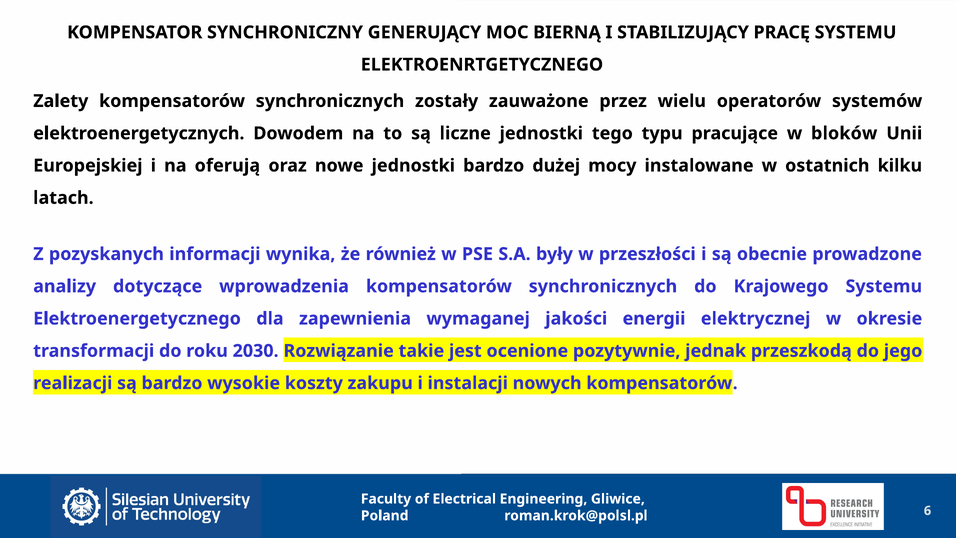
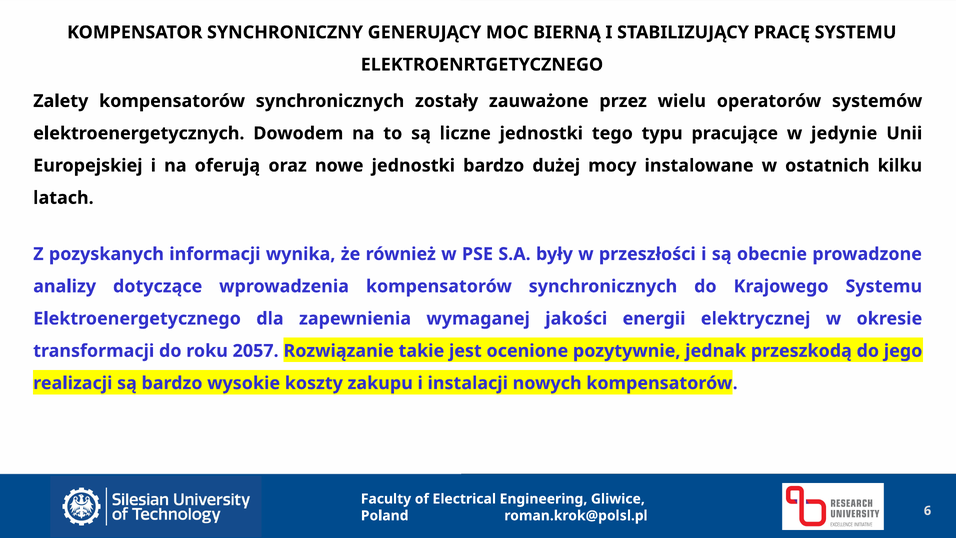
bloków: bloków -> jedynie (844, 133)
2030: 2030 -> 2057 (256, 351)
